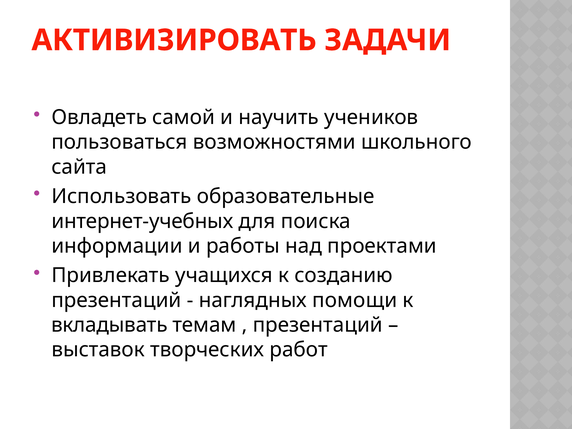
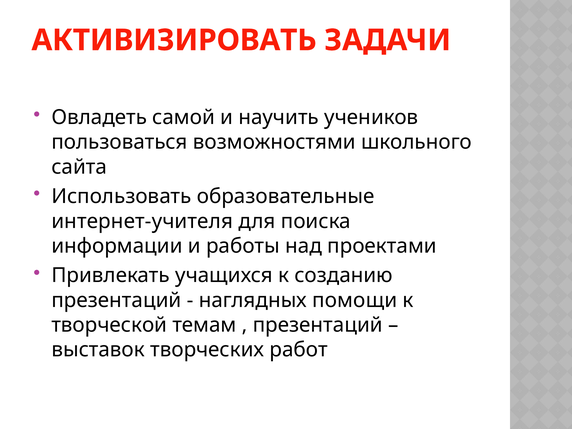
интернет-учебных: интернет-учебных -> интернет-учителя (142, 221)
вкладывать: вкладывать -> творческой (109, 325)
